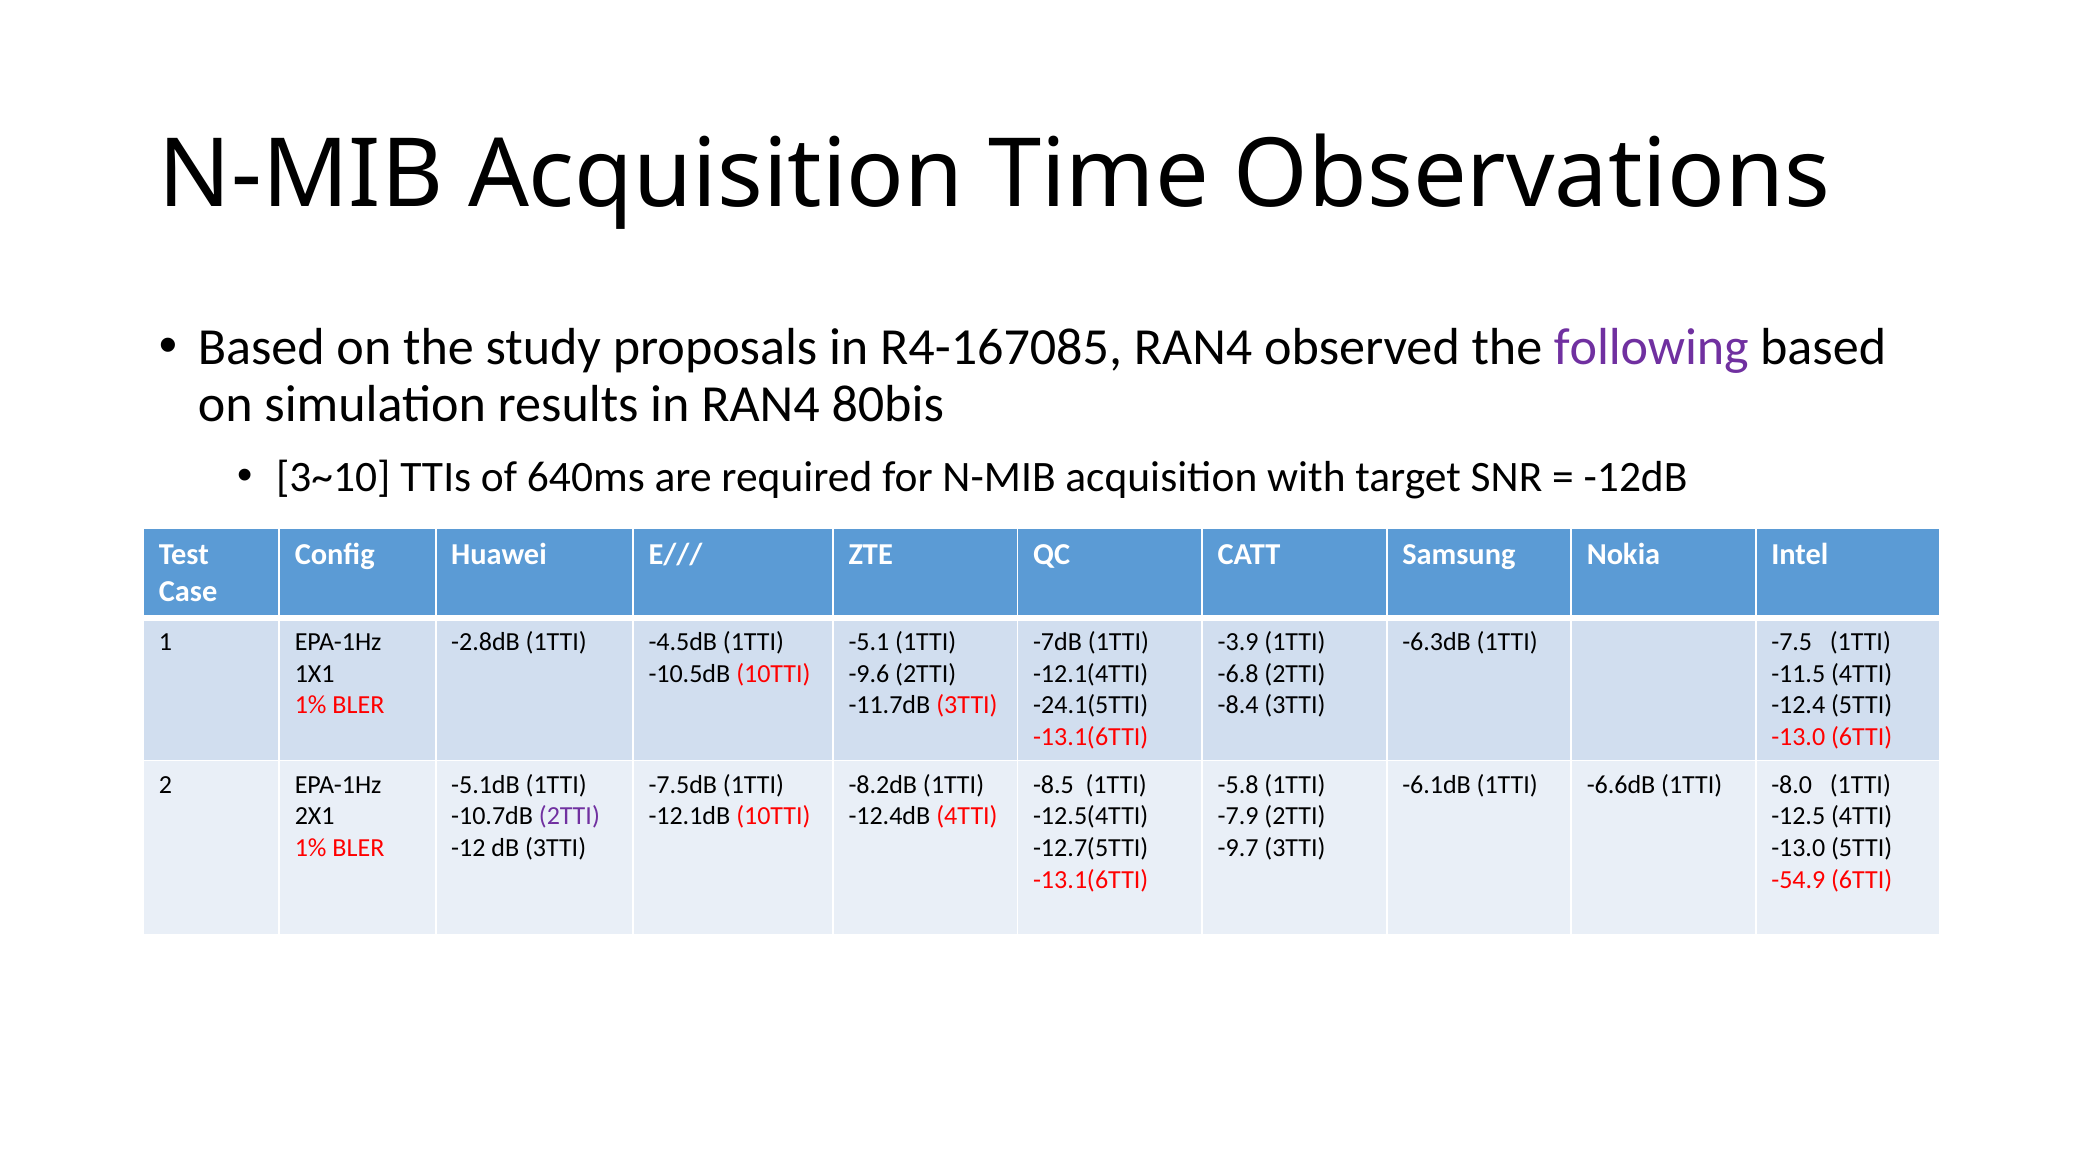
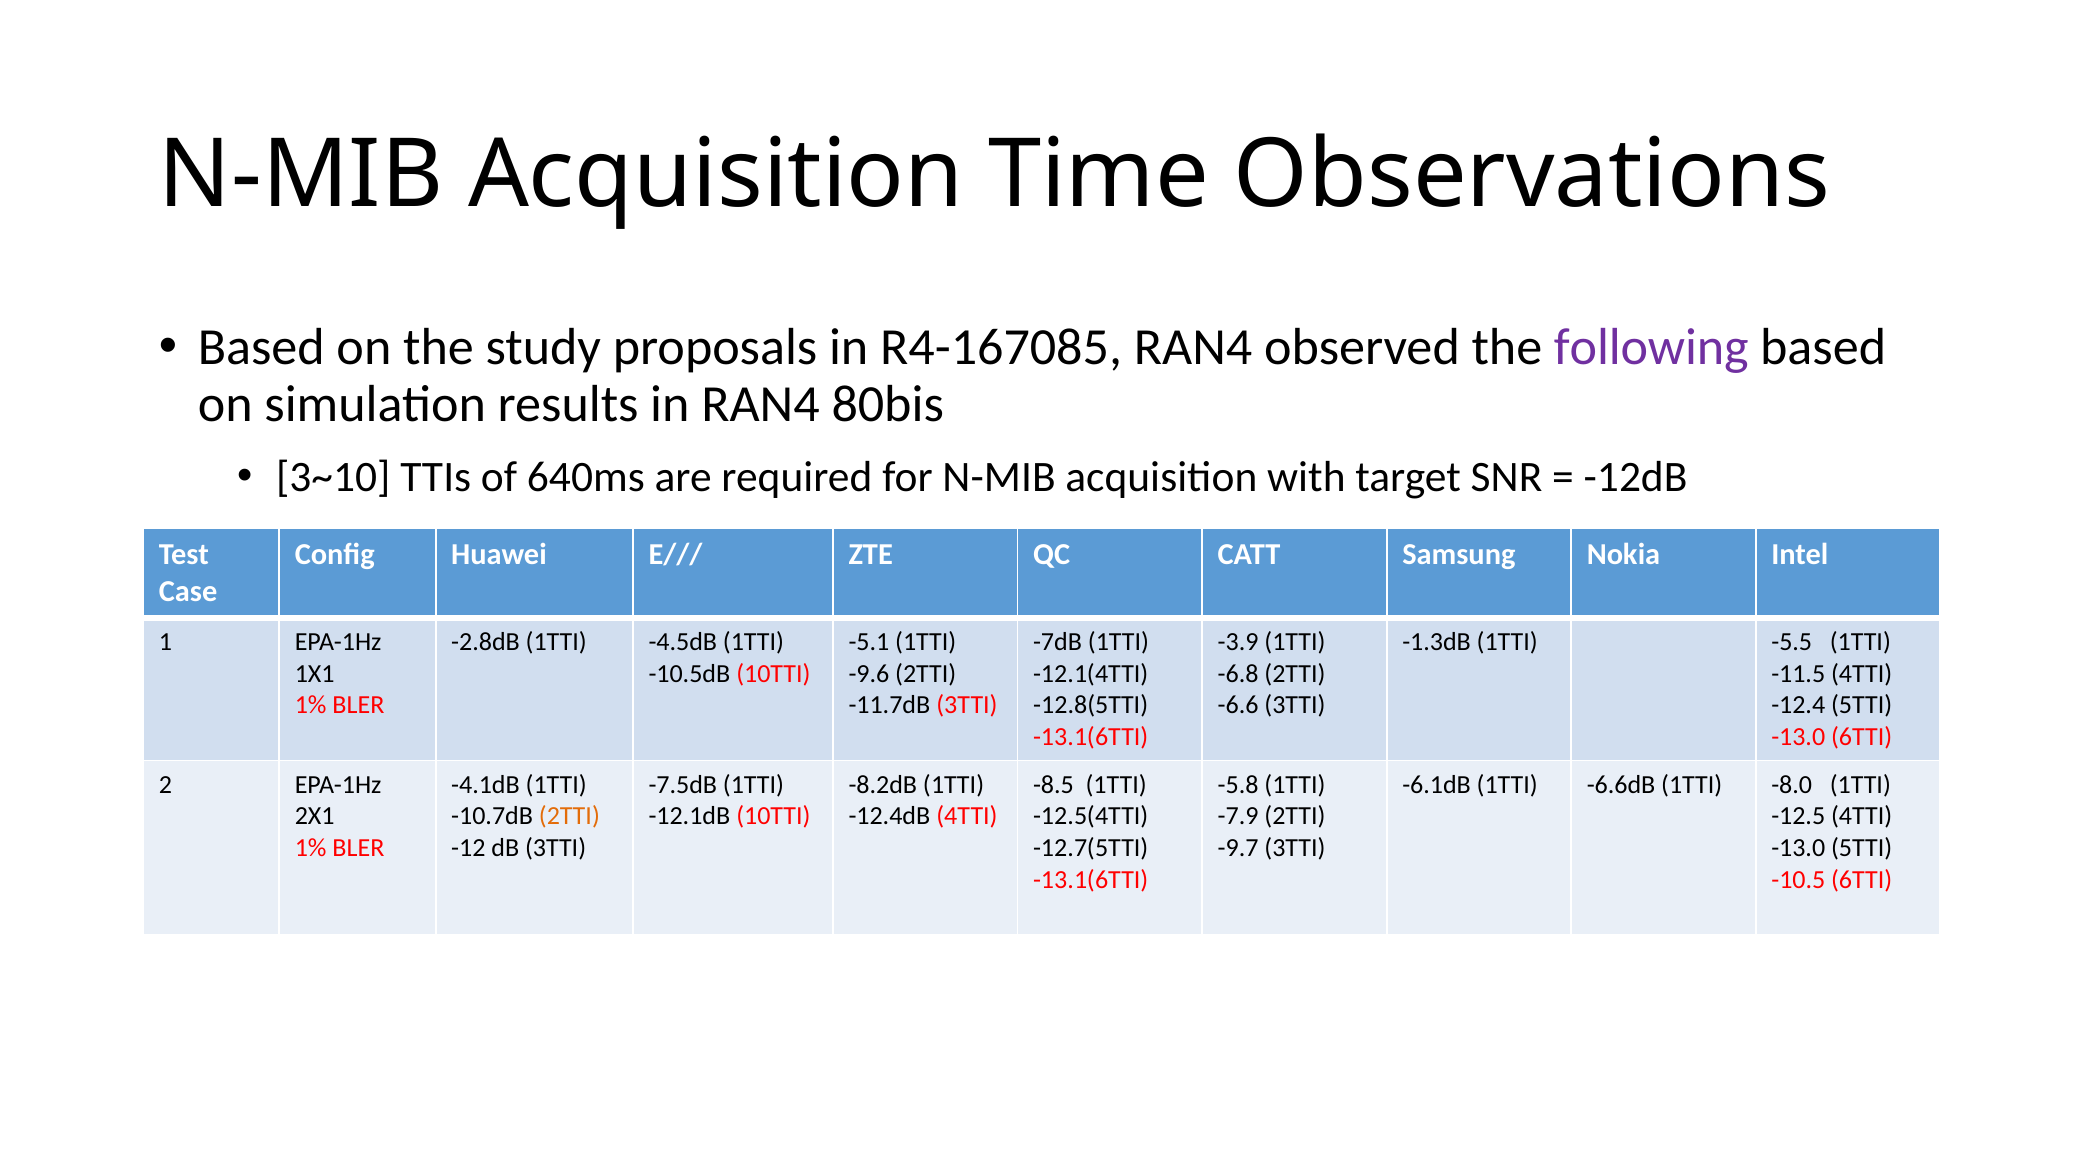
-6.3dB: -6.3dB -> -1.3dB (1437, 642)
-7.5: -7.5 -> -5.5 (1792, 642)
-24.1(5TTI: -24.1(5TTI -> -12.8(5TTI (1091, 705)
-8.4: -8.4 -> -6.6 (1238, 705)
-5.1dB: -5.1dB -> -4.1dB (485, 785)
2TTI colour: purple -> orange (569, 816)
-54.9: -54.9 -> -10.5 (1798, 880)
